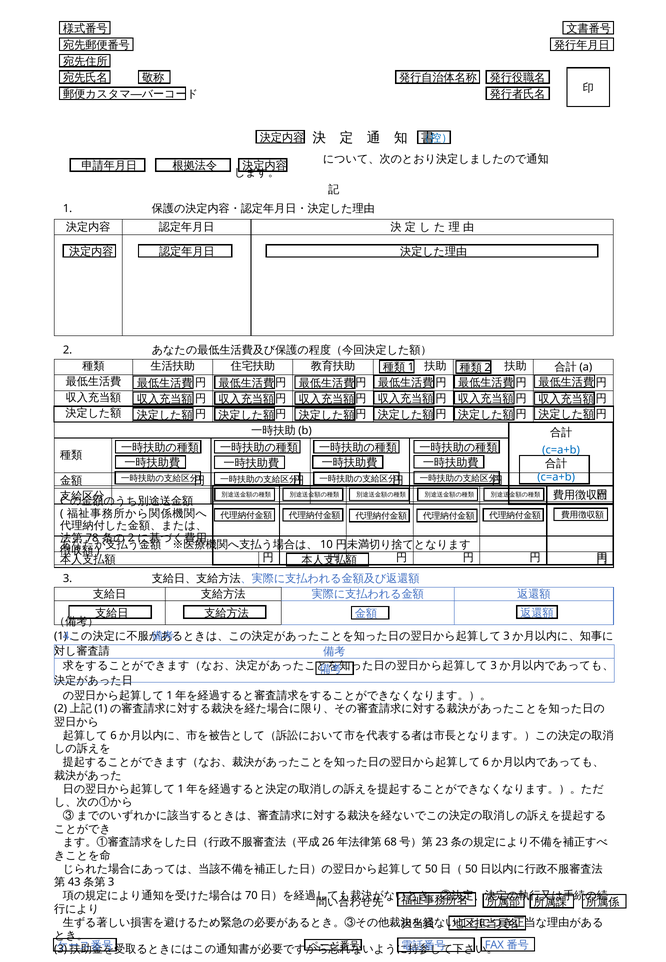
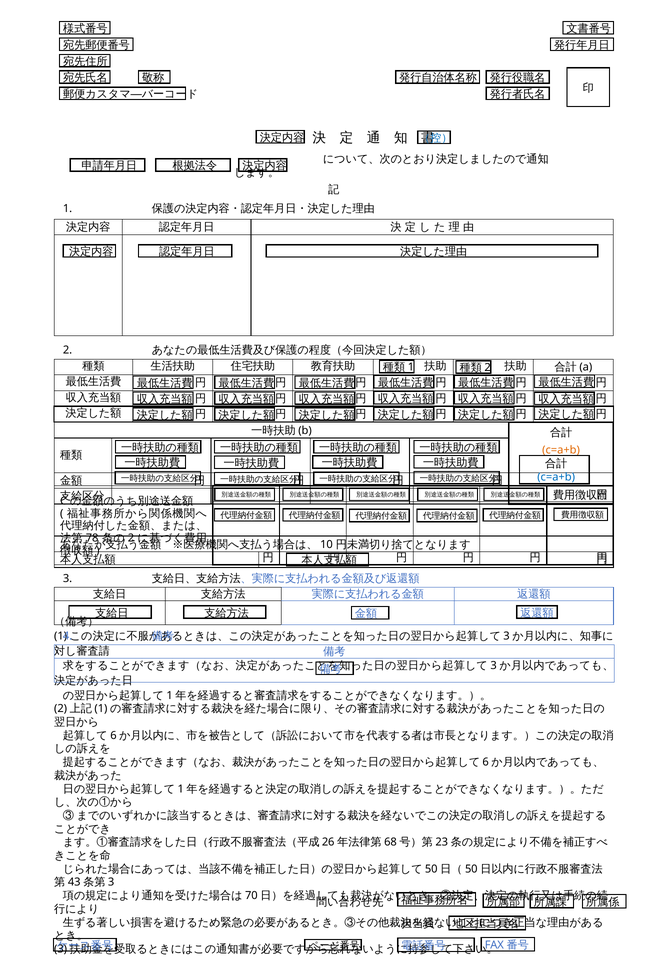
c=a+b colour: blue -> orange (561, 450)
